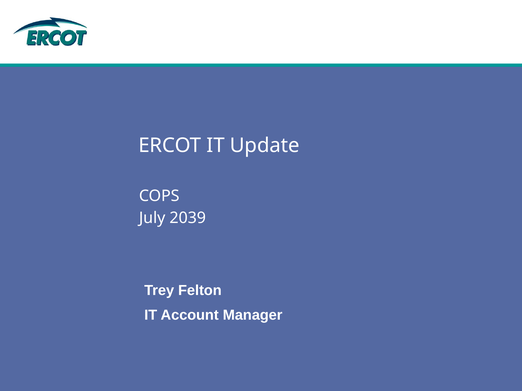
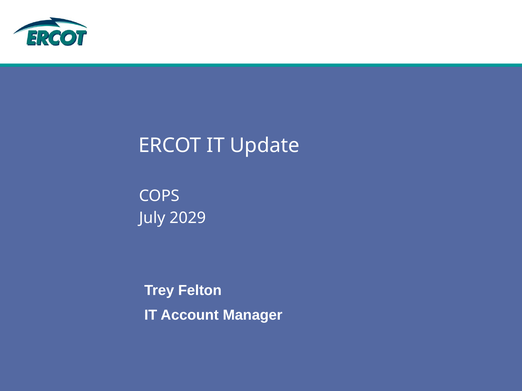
2039: 2039 -> 2029 (188, 218)
